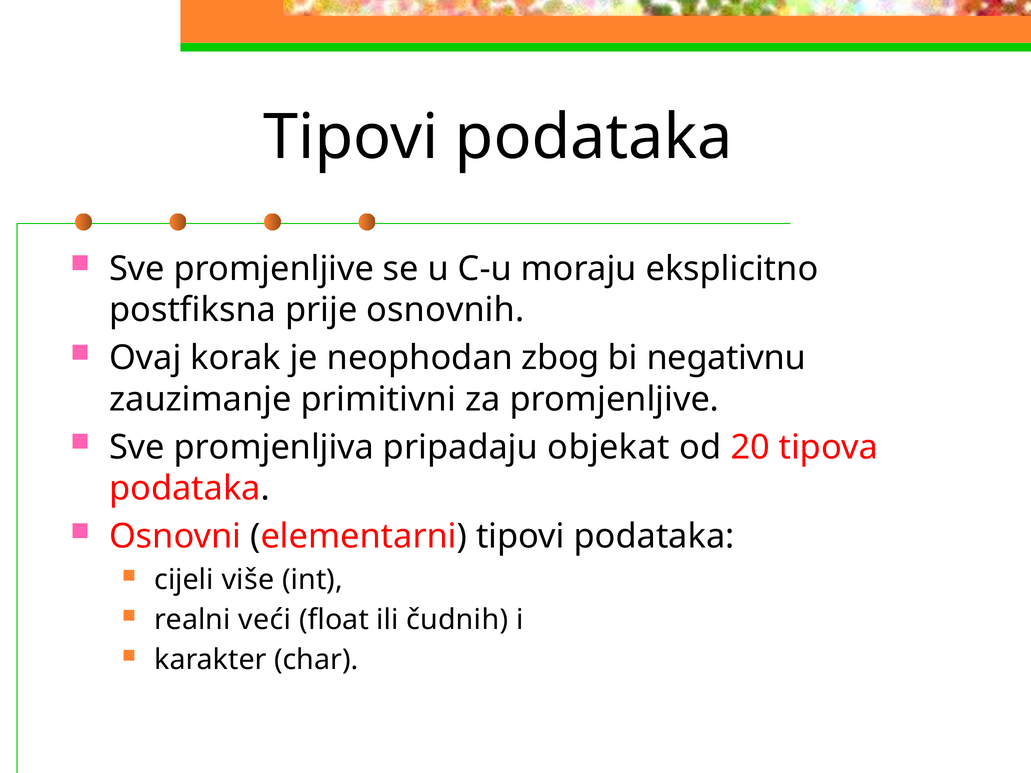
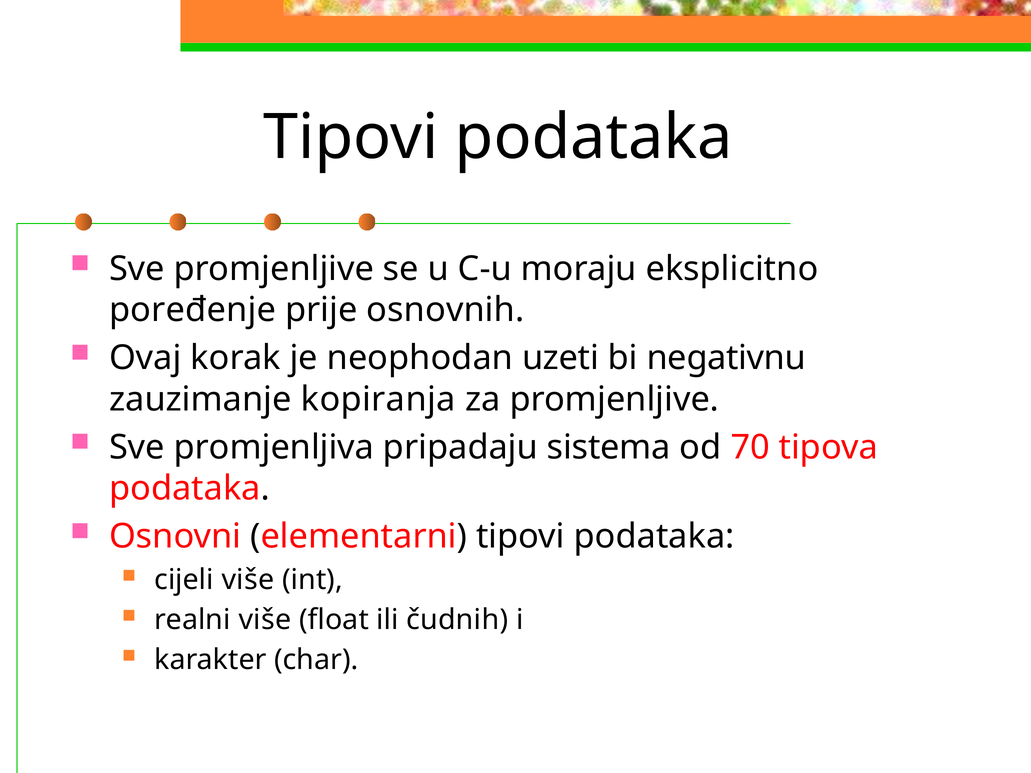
postfiksna: postfiksna -> poređenje (193, 310)
zbog: zbog -> uzeti (560, 358)
primitivni: primitivni -> kopiranja (378, 399)
objekat: objekat -> sistema (609, 447)
20: 20 -> 70 (750, 447)
realni veći: veći -> više (265, 620)
